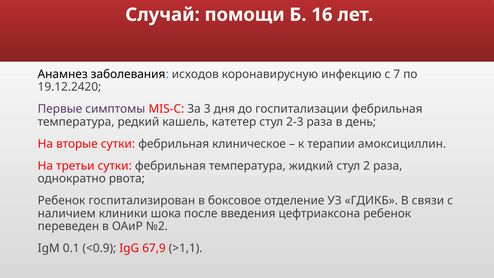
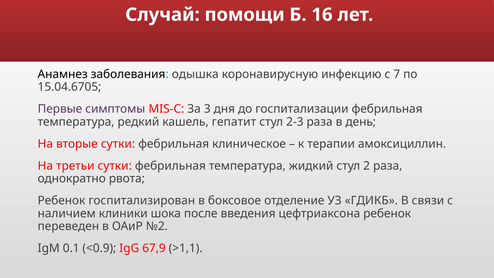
исходов: исходов -> одышка (195, 74)
19.12.2420: 19.12.2420 -> 15.04.6705 (69, 87)
катетер: катетер -> гепатит (234, 122)
